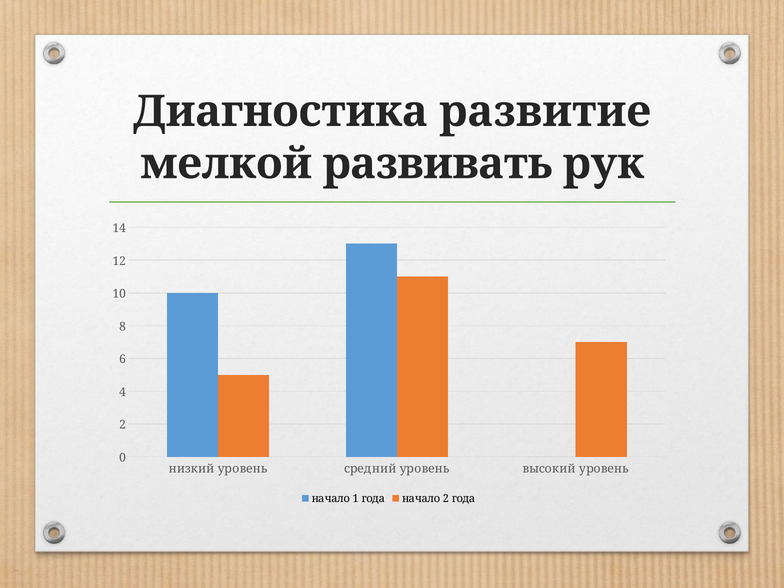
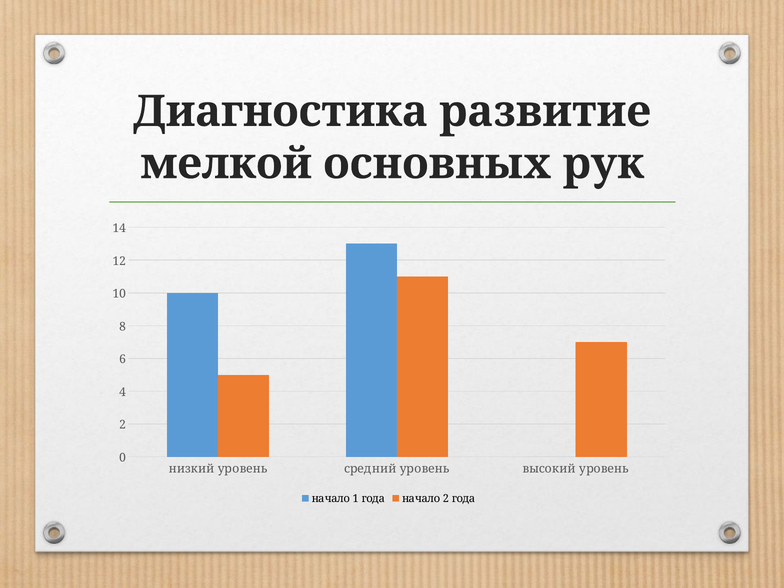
развивать: развивать -> основных (437, 164)
